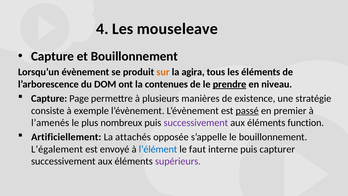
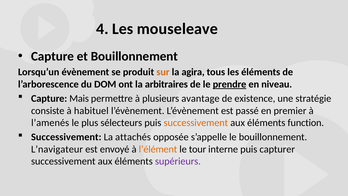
contenues: contenues -> arbitraires (166, 84)
Page: Page -> Mais (79, 98)
manières: manières -> avantage (200, 98)
exemple: exemple -> habituel (91, 111)
passé underline: present -> none (247, 111)
nombreux: nombreux -> sélecteurs (121, 123)
successivement colour: purple -> orange (196, 123)
Artificiellement: Artificiellement -> Successivement (66, 137)
L’également: L’également -> L’navigateur (57, 149)
l’élément colour: blue -> orange (158, 149)
faut: faut -> tour (198, 149)
